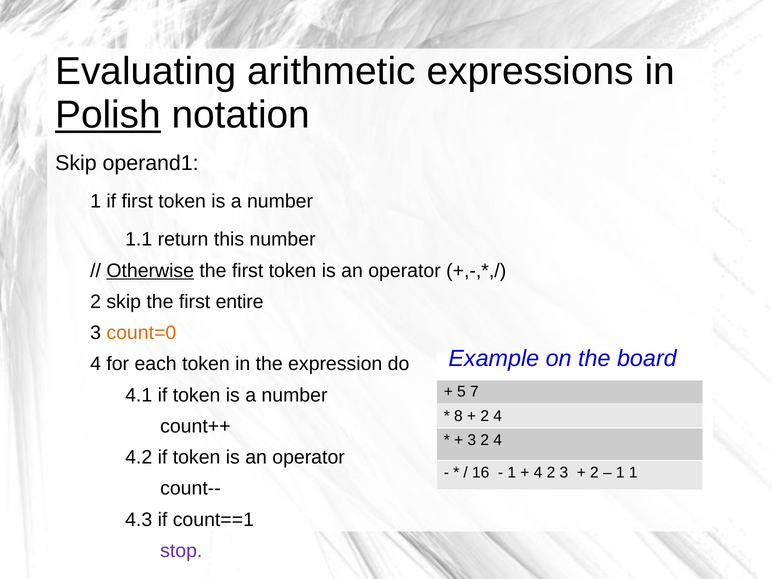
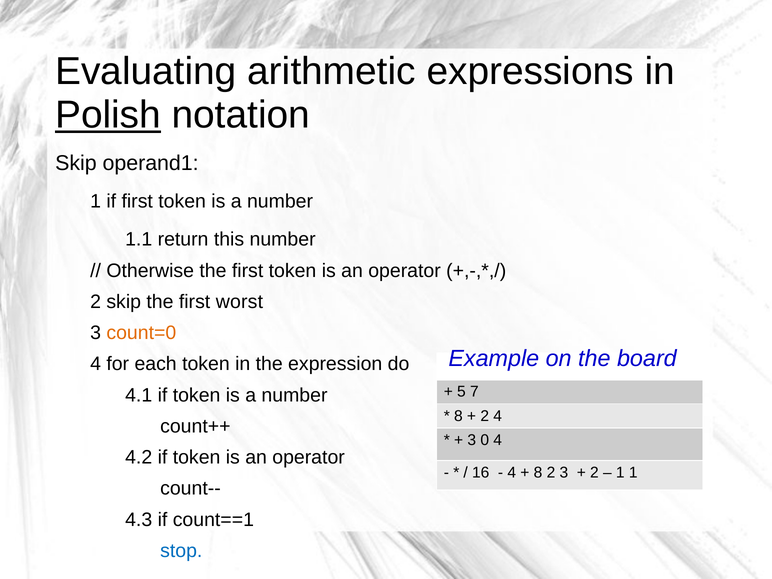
Otherwise underline: present -> none (150, 271)
entire: entire -> worst (239, 302)
3 2: 2 -> 0 (485, 440)
1: 1 -> 4 (512, 473)
4: 4 -> 8 (538, 473)
stop colour: purple -> blue (181, 551)
